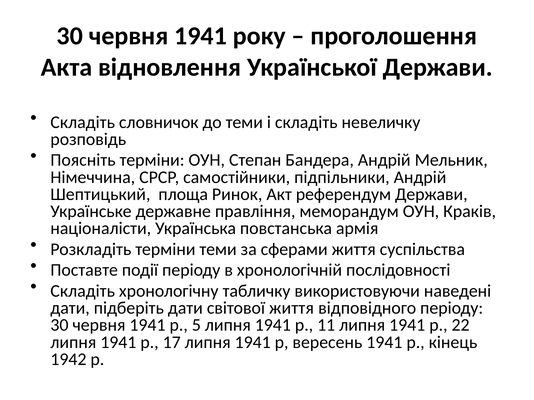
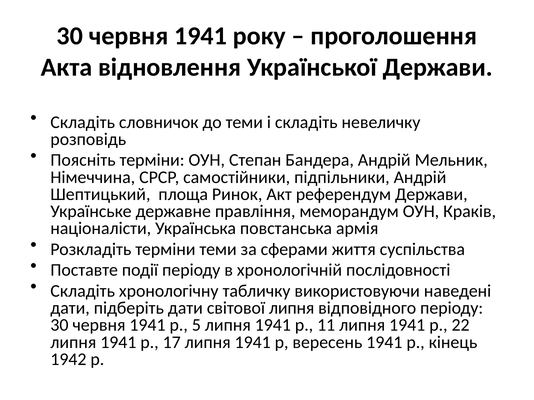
світової життя: життя -> липня (292, 308)
